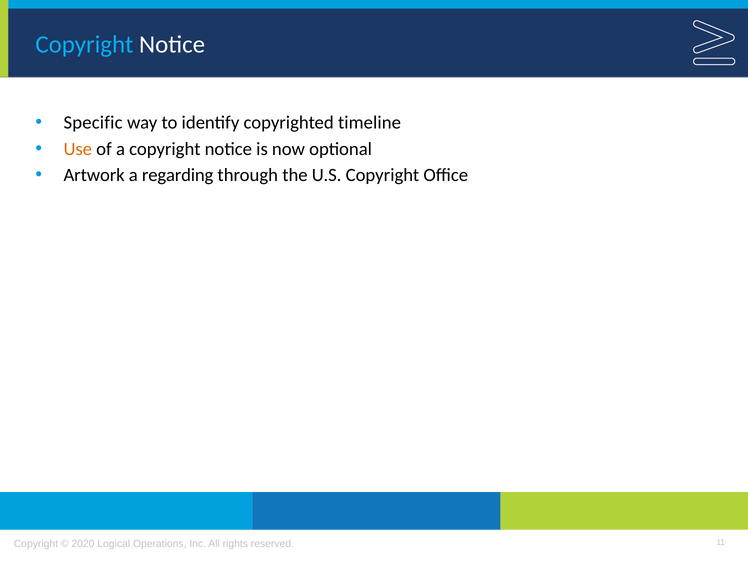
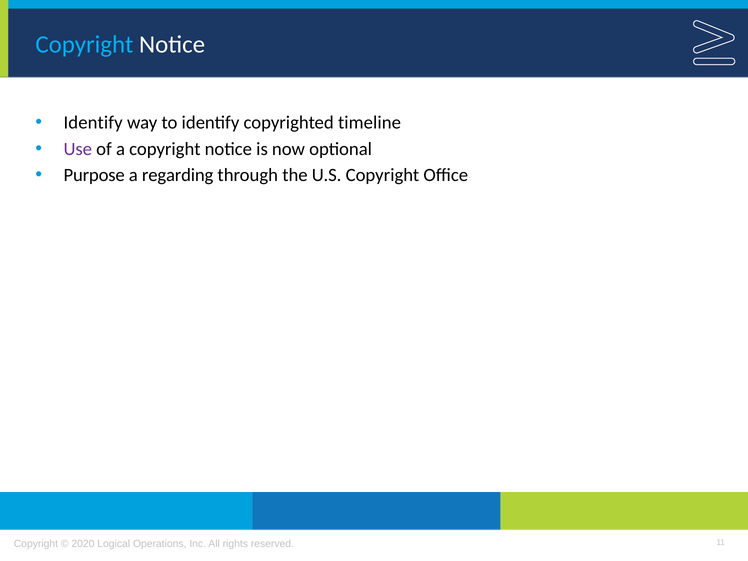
Specific: Specific -> Identify (93, 123)
Use colour: orange -> purple (78, 149)
Artwork: Artwork -> Purpose (94, 175)
